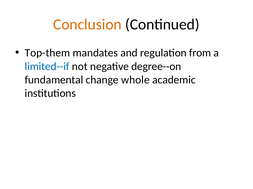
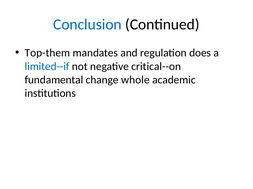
Conclusion colour: orange -> blue (87, 24)
from: from -> does (200, 53)
degree--on: degree--on -> critical--on (156, 67)
